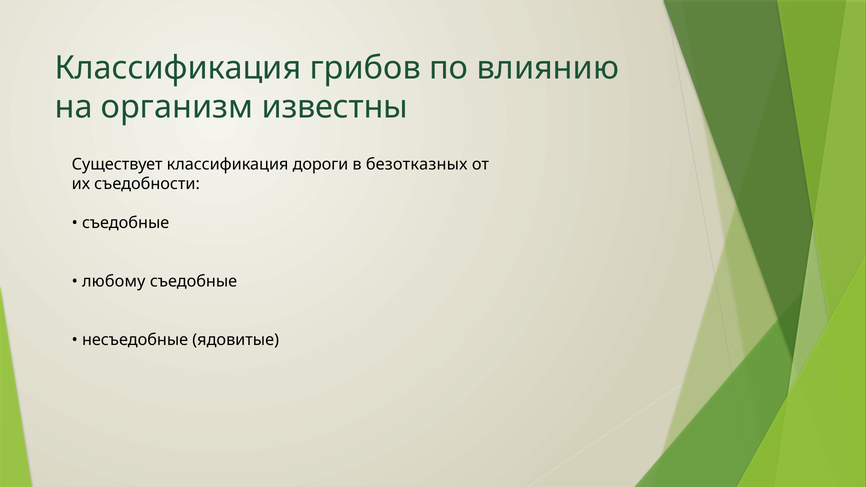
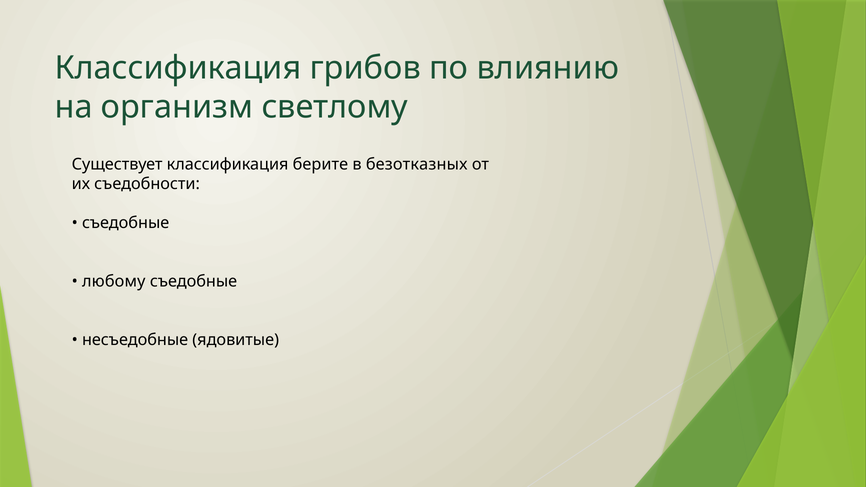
известны: известны -> светлому (335, 107)
дороги: дороги -> берите (320, 164)
